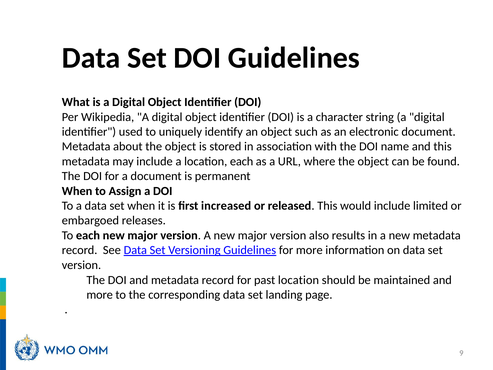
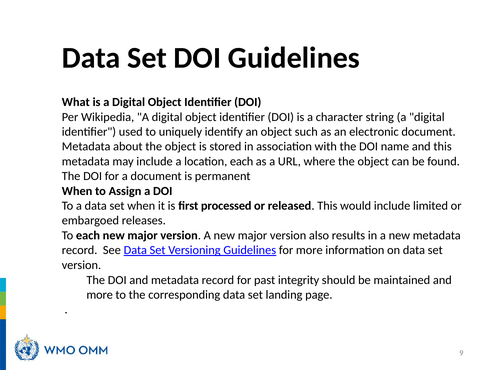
increased: increased -> processed (226, 206)
past location: location -> integrity (299, 280)
